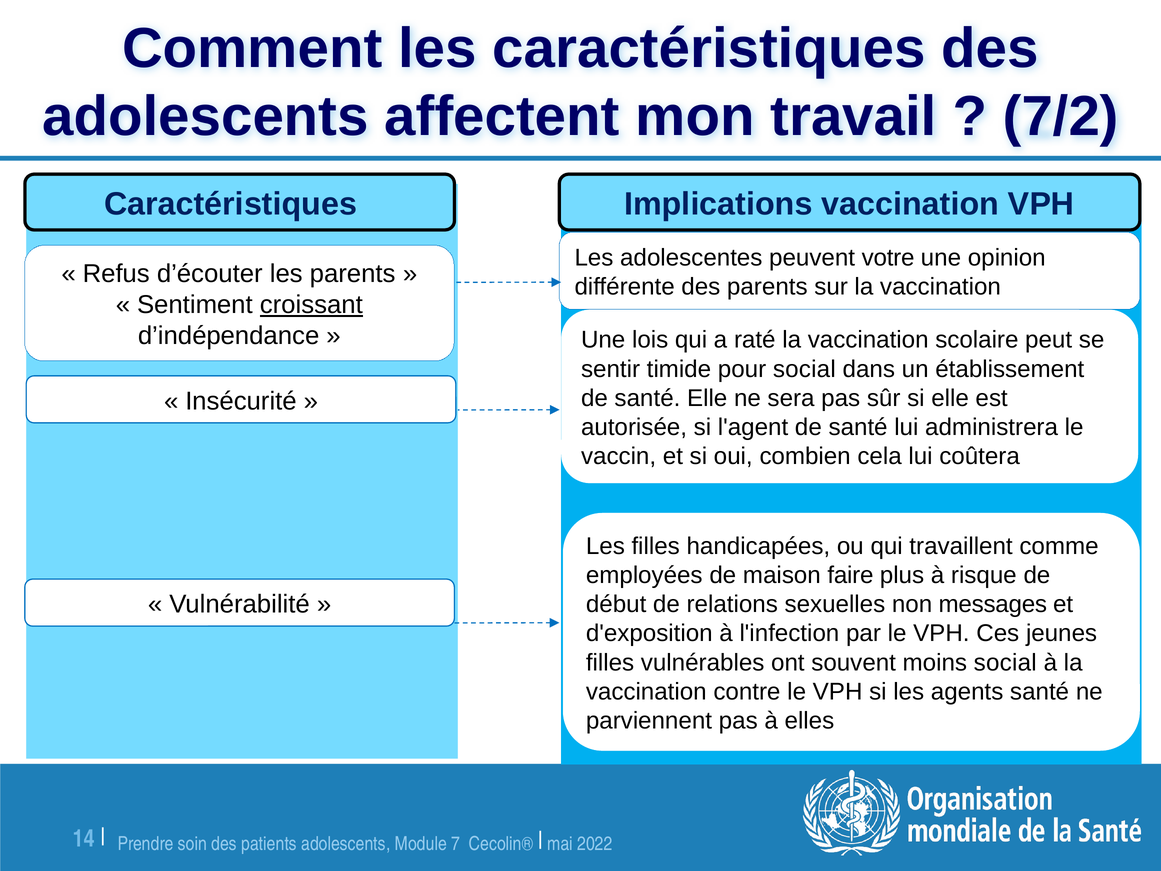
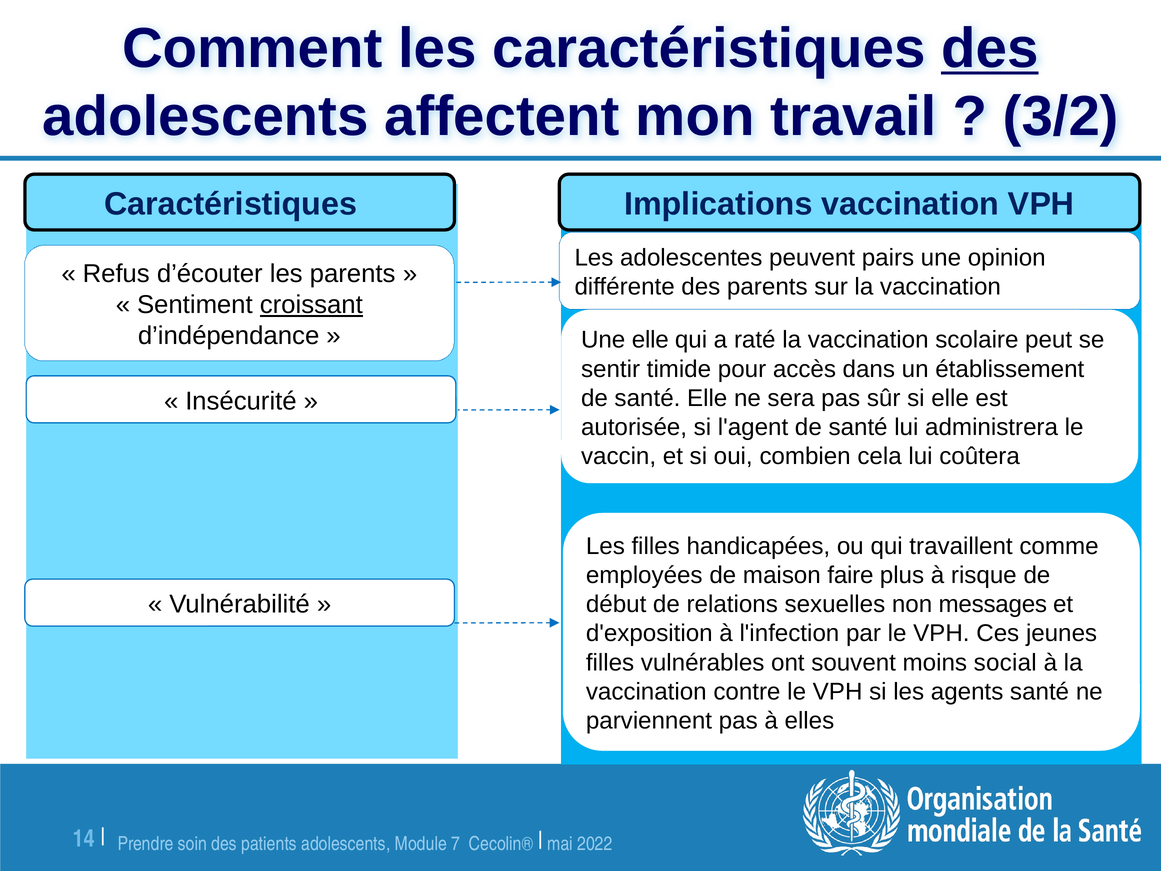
des underline: none -> present (990, 49)
7/2: 7/2 -> 3/2 (1061, 116)
votre: votre -> pairs (888, 258)
Une lois: lois -> elle (650, 340)
pour social: social -> accès (804, 369)
